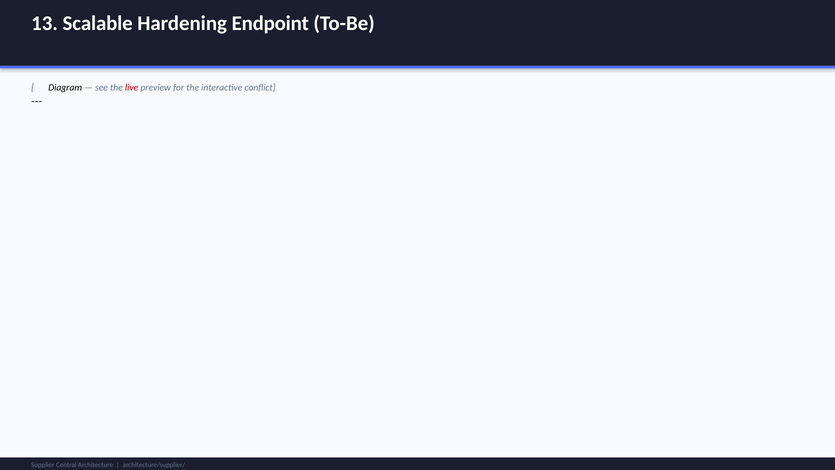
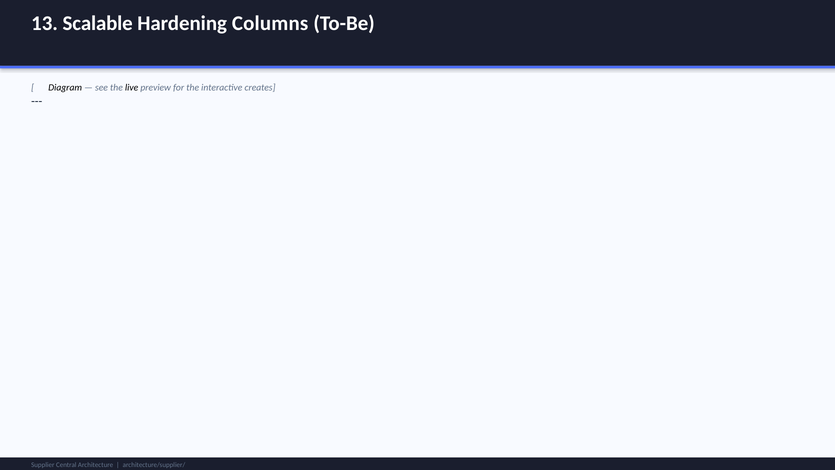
Endpoint: Endpoint -> Columns (270, 23)
live colour: red -> black (132, 88)
conflict: conflict -> creates (260, 88)
